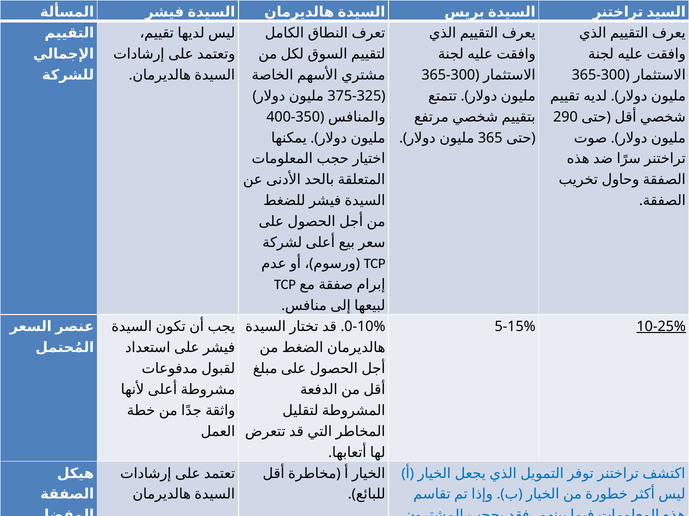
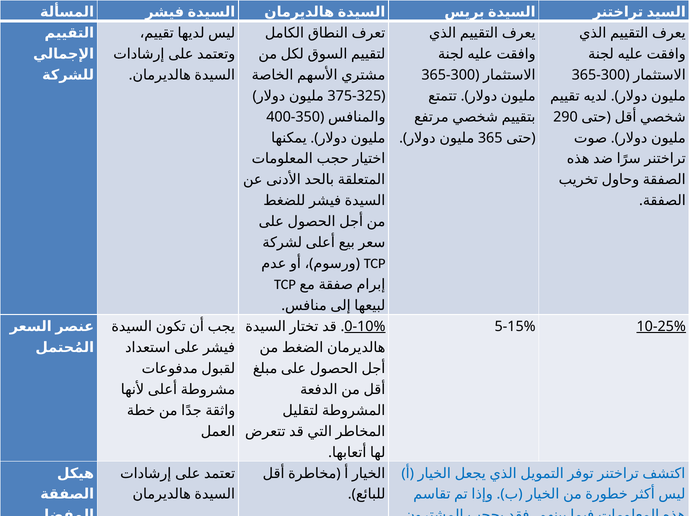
0-10% underline: none -> present (365, 327)
